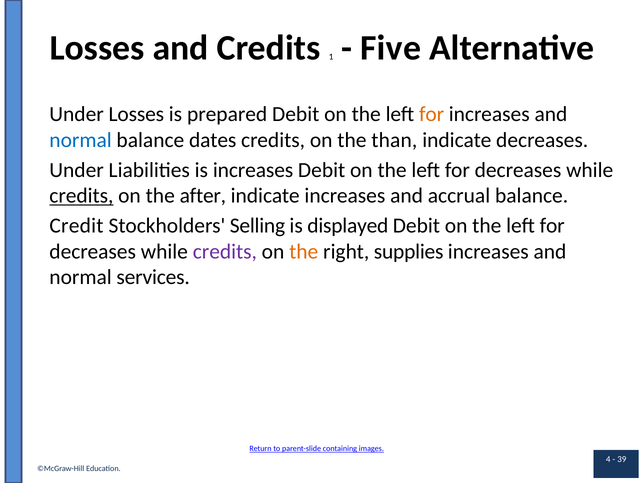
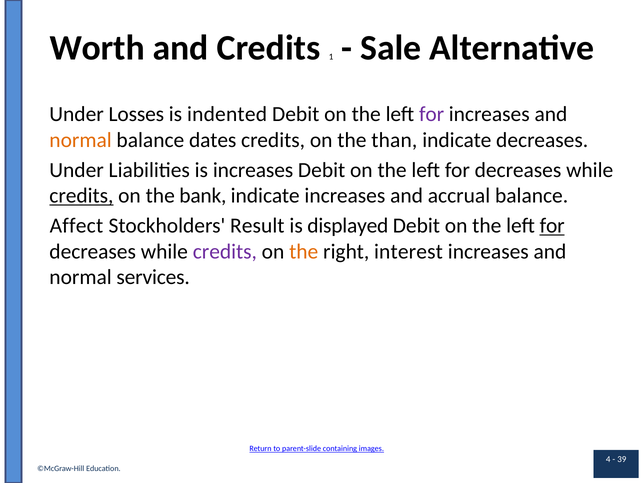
Losses: Losses -> Worth (97, 48)
Five: Five -> Sale (391, 48)
prepared: prepared -> indented (227, 114)
for colour: orange -> purple (432, 114)
normal colour: blue -> orange (81, 140)
after: after -> bank (203, 196)
Credit: Credit -> Affect (76, 226)
Selling: Selling -> Result (257, 226)
for underline: none -> present (552, 226)
supplies: supplies -> interest (408, 252)
